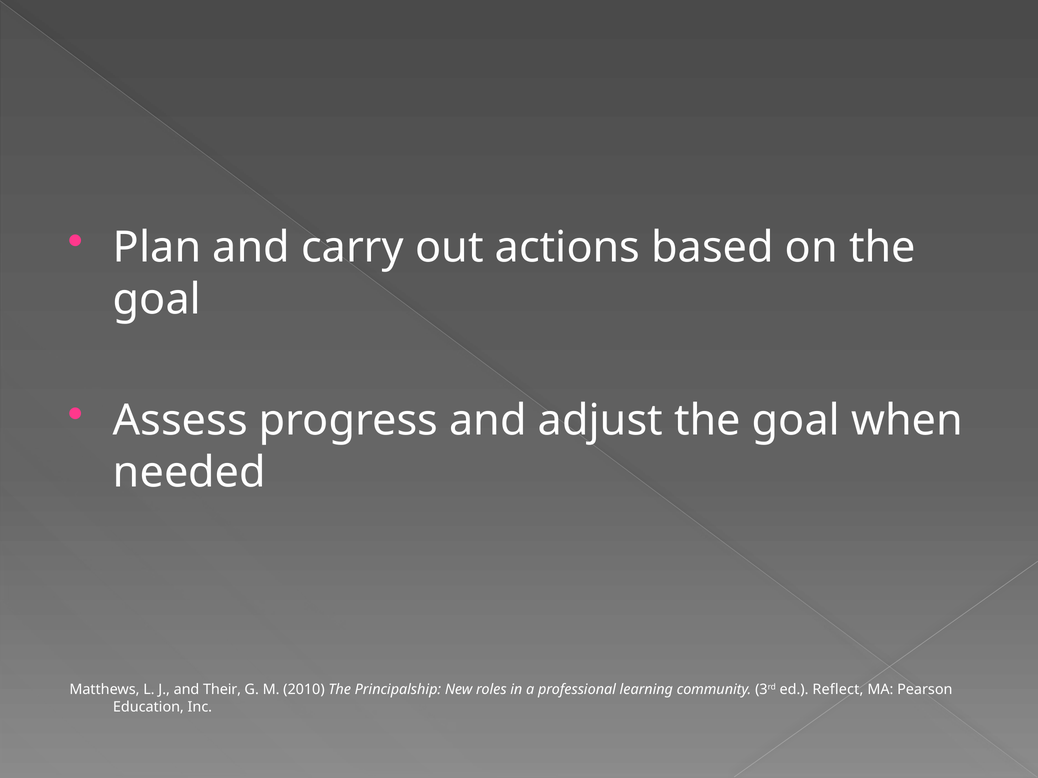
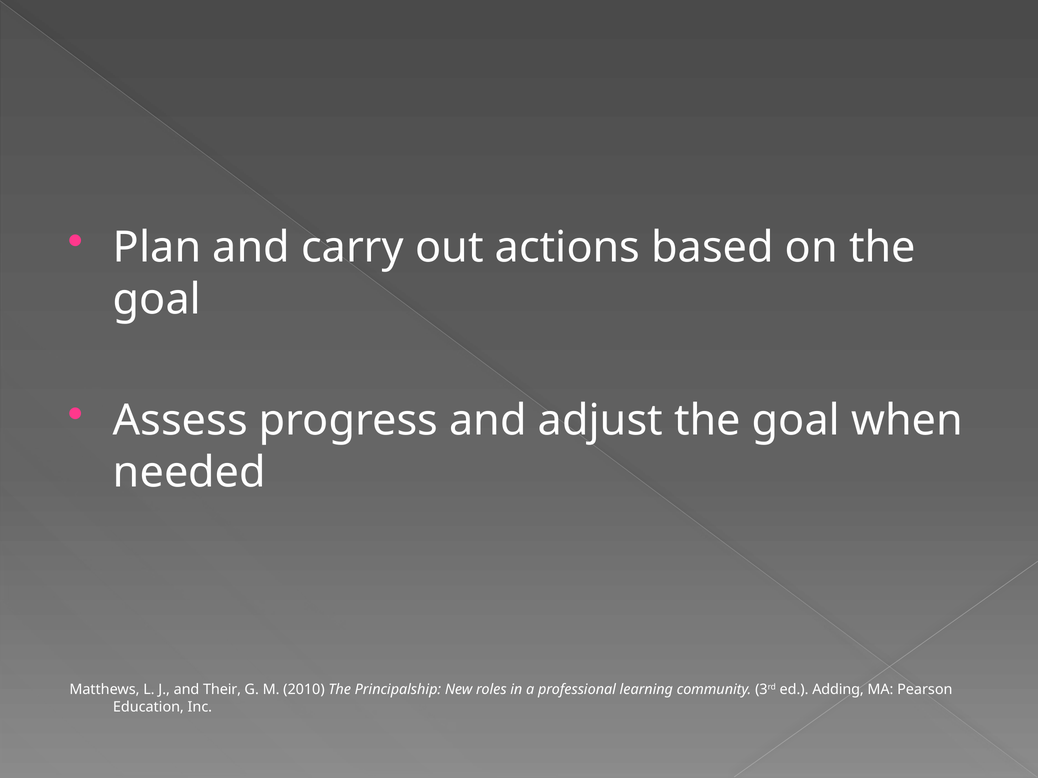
Reflect: Reflect -> Adding (838, 690)
